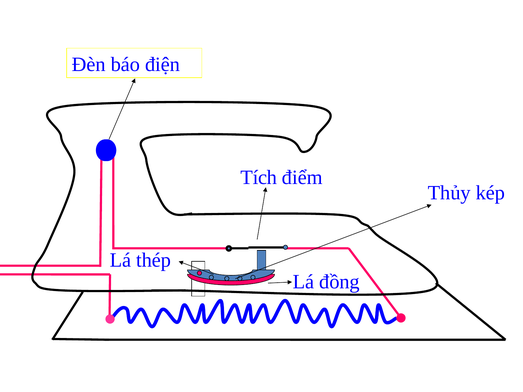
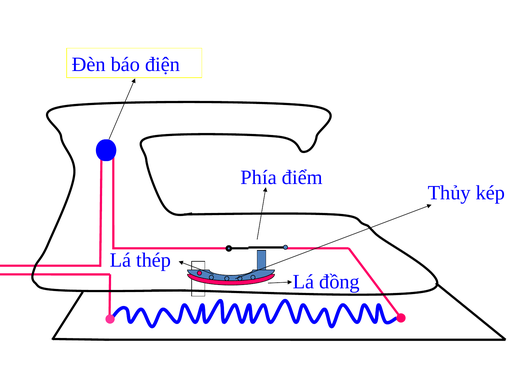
Tích: Tích -> Phía (259, 177)
